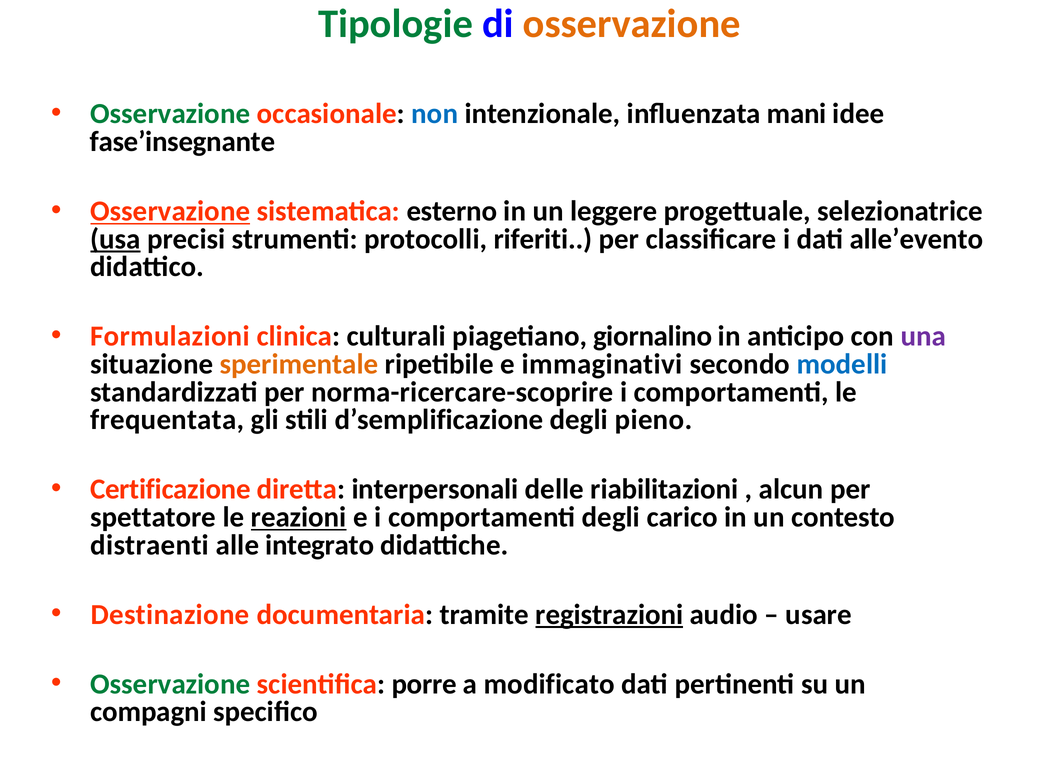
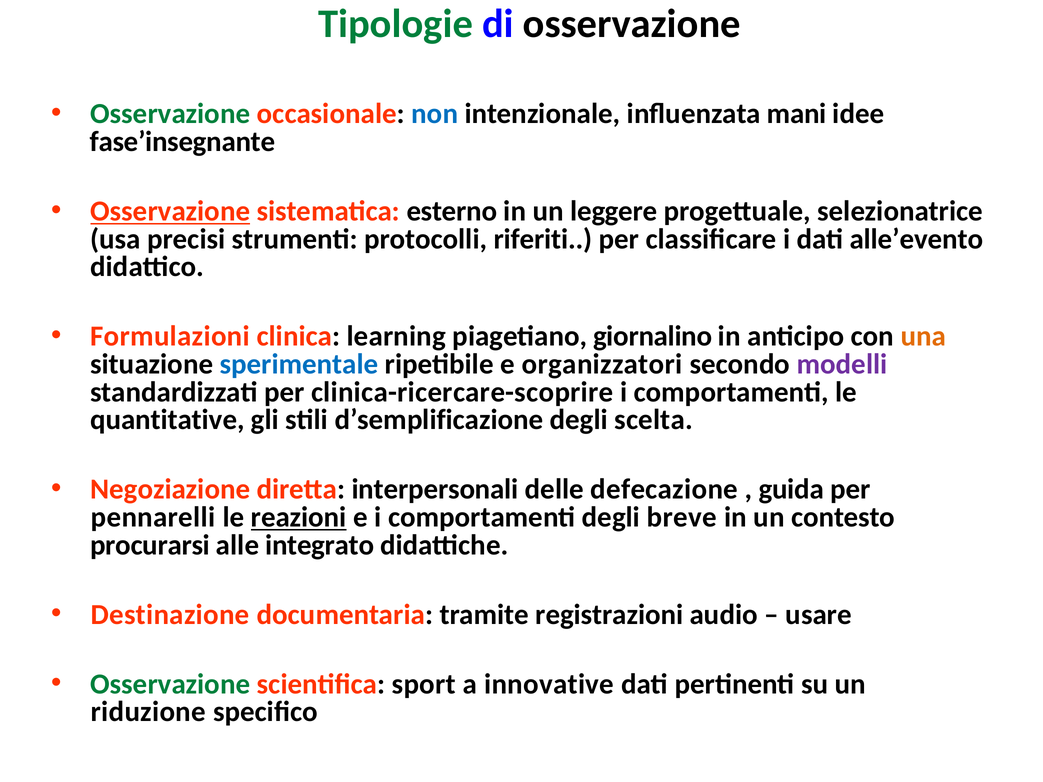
osservazione colour: orange -> black (632, 24)
usa underline: present -> none (116, 239)
culturali: culturali -> learning (396, 337)
una colour: purple -> orange (923, 337)
sperimentale colour: orange -> blue (299, 364)
immaginativi: immaginativi -> organizzatori (602, 364)
modelli colour: blue -> purple (842, 364)
norma-ricercare-scoprire: norma-ricercare-scoprire -> clinica-ricercare-scoprire (462, 392)
frequentata: frequentata -> quantitative (167, 420)
pieno: pieno -> scelta (654, 420)
Certificazione: Certificazione -> Negoziazione (170, 490)
riabilitazioni: riabilitazioni -> defecazione (664, 490)
alcun: alcun -> guida (791, 490)
spettatore: spettatore -> pennarelli (153, 517)
carico: carico -> breve (682, 517)
distraenti: distraenti -> procurarsi (150, 545)
registrazioni underline: present -> none (609, 615)
porre: porre -> sport (424, 684)
modificato: modificato -> innovative (549, 684)
compagni: compagni -> riduzione (148, 712)
